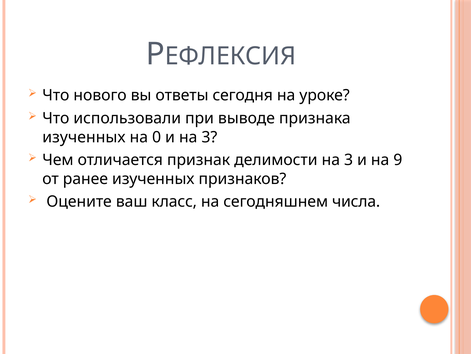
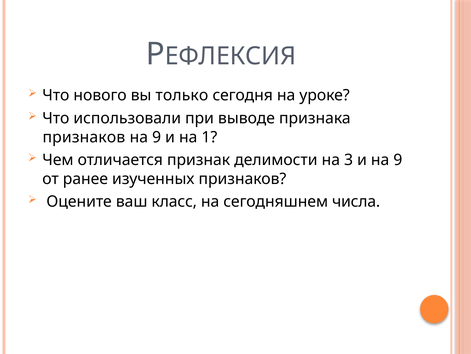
ответы: ответы -> только (182, 95)
изученных: изученных -> признаков (84, 137)
0: 0 -> 9 (157, 137)
и на 3: 3 -> 1 (209, 137)
